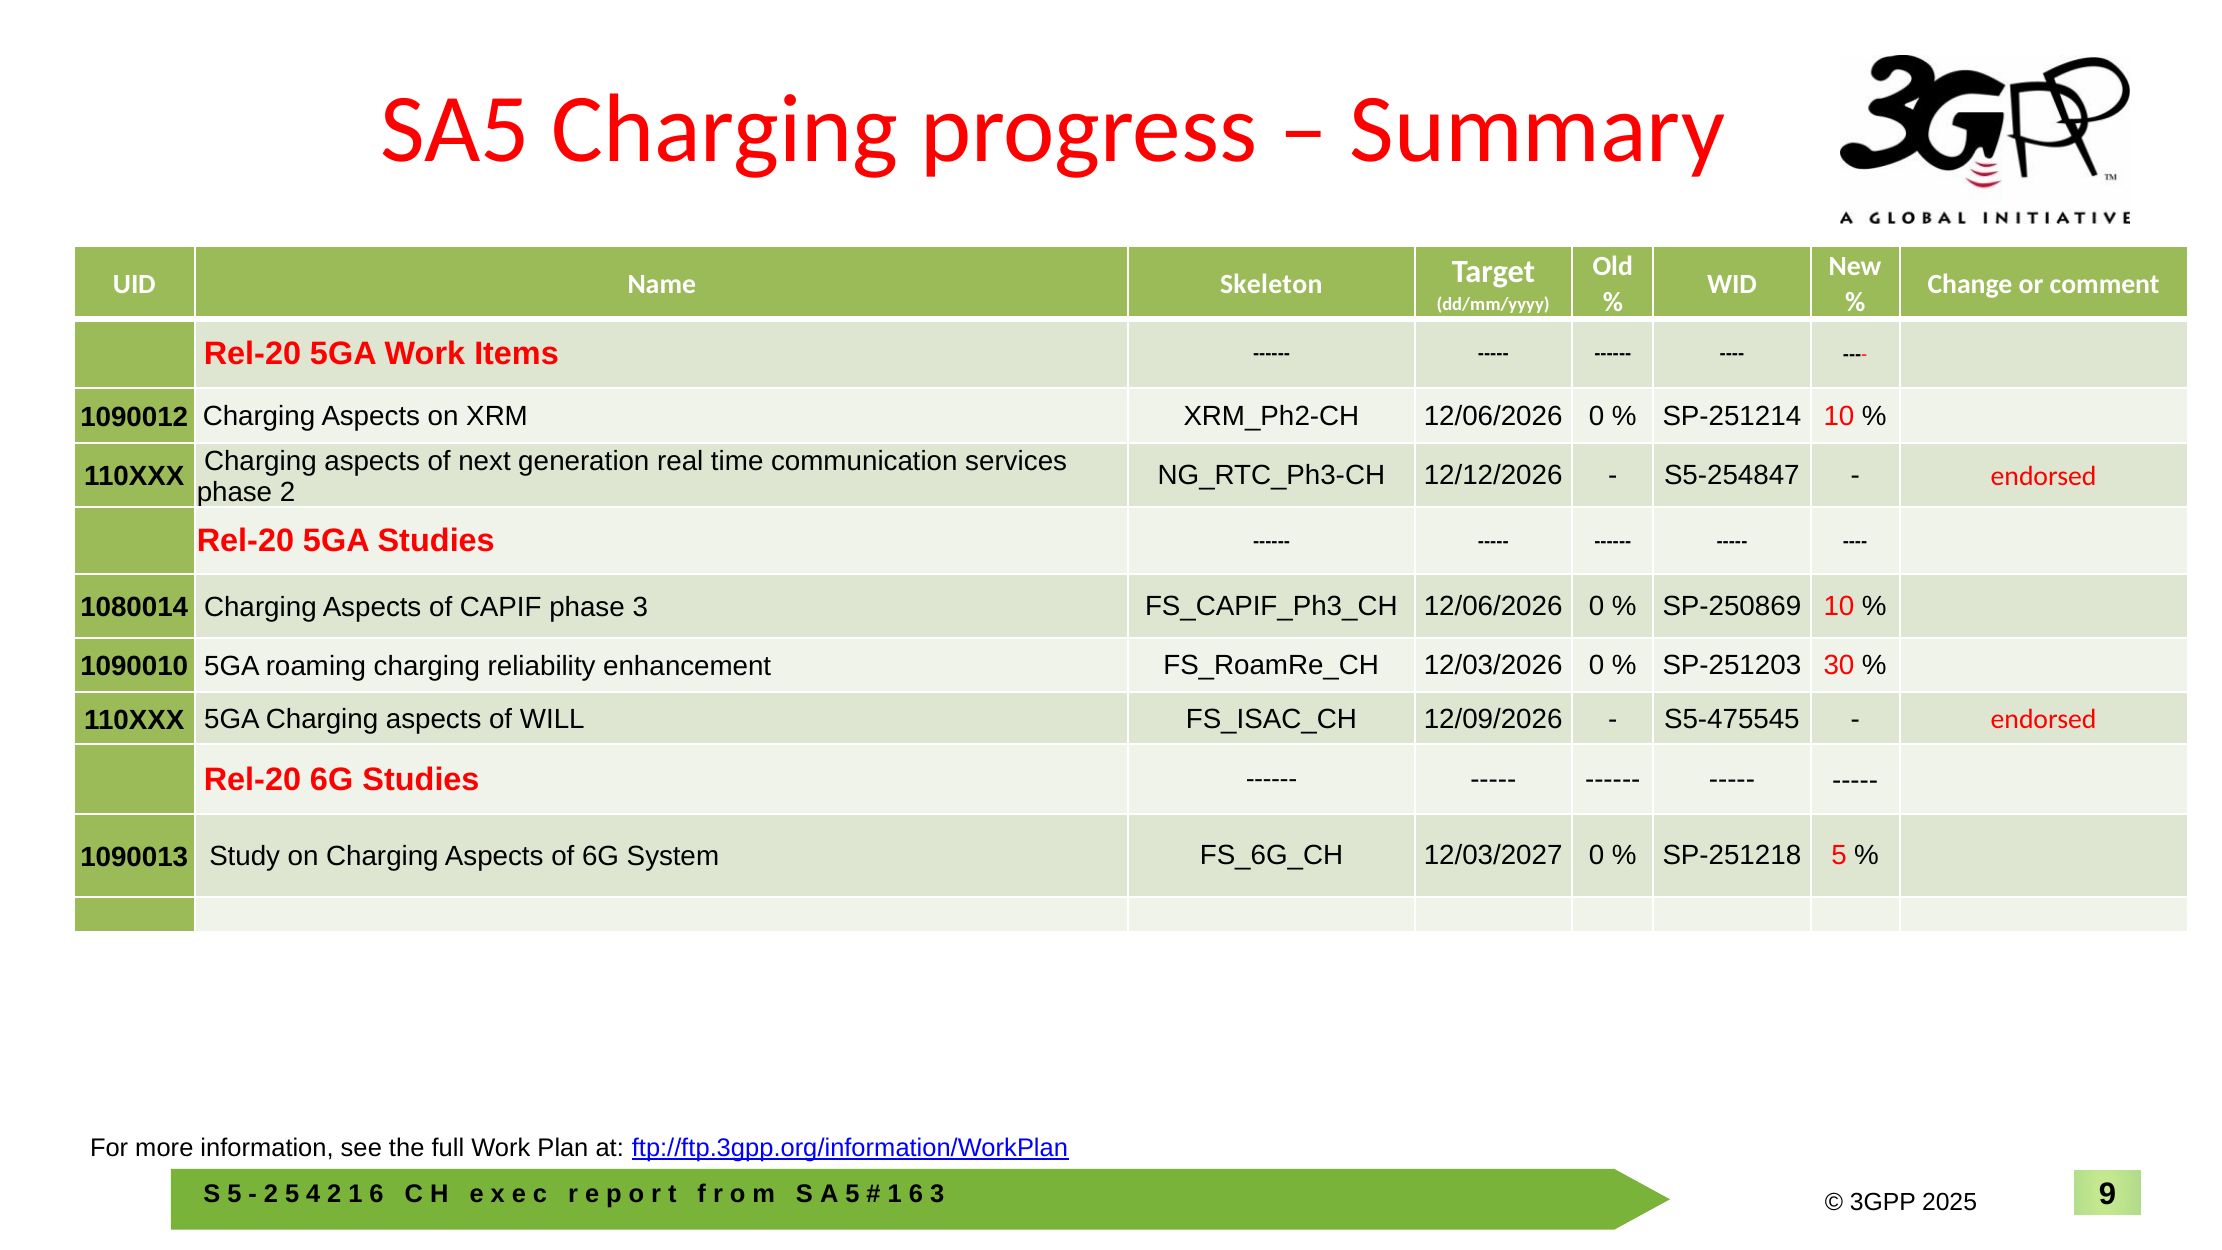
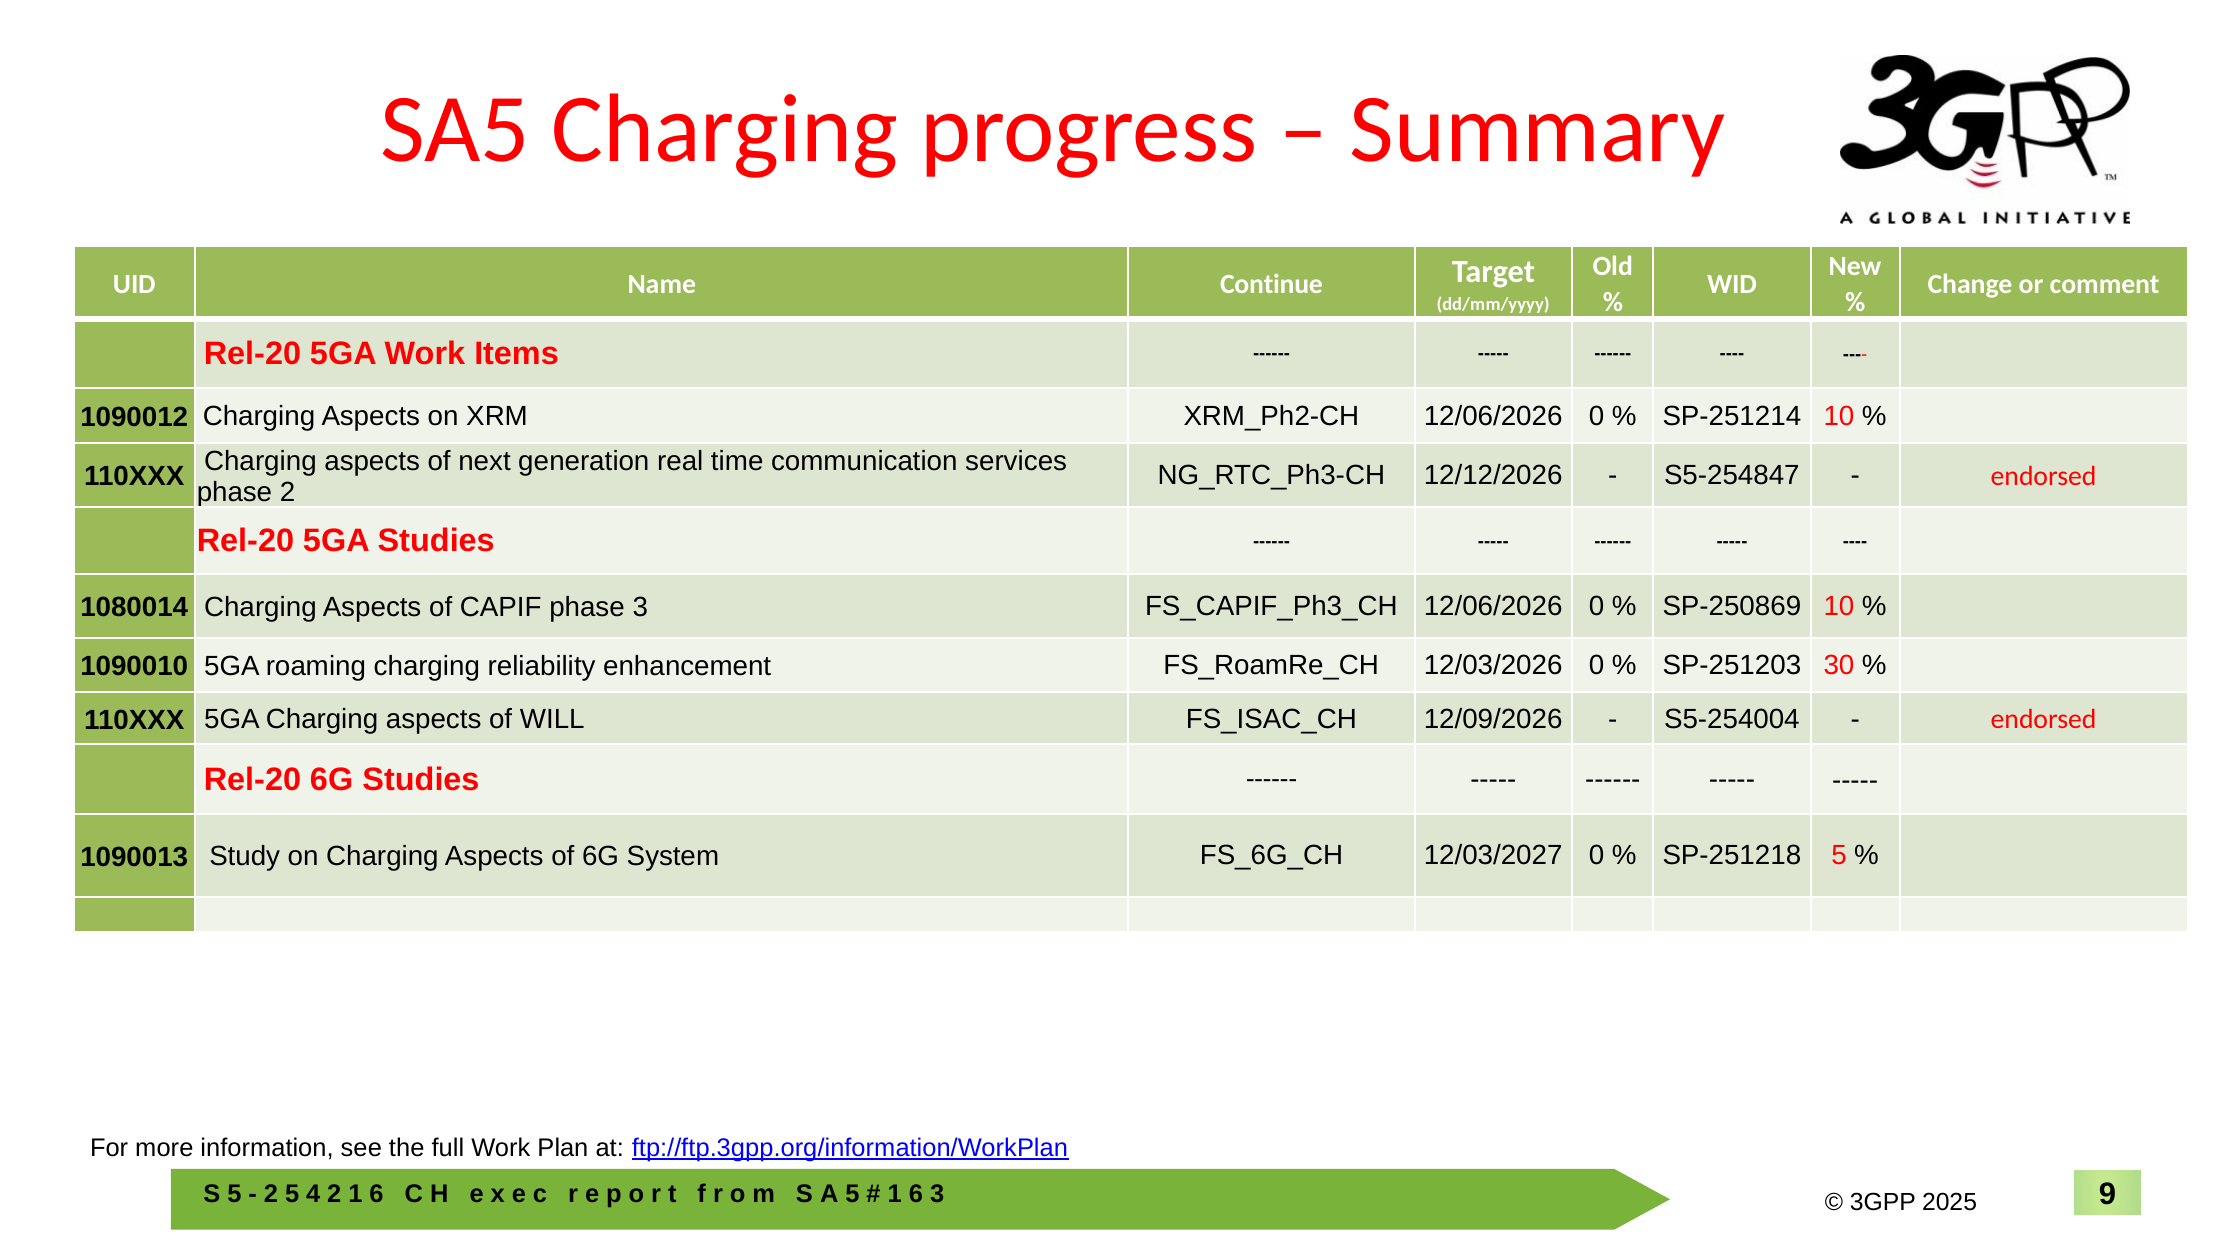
Skeleton: Skeleton -> Continue (1271, 284)
S5-475545: S5-475545 -> S5-254004 (1732, 719)
